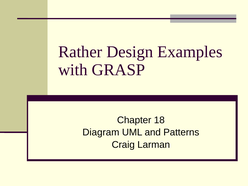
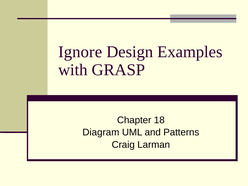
Rather: Rather -> Ignore (80, 52)
